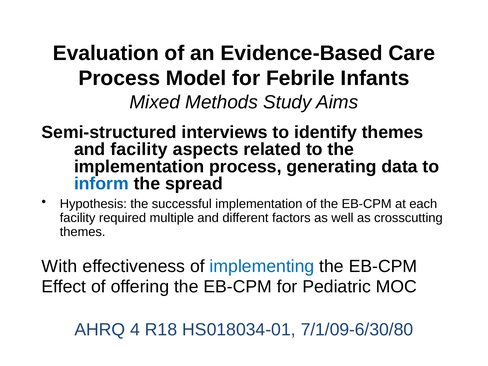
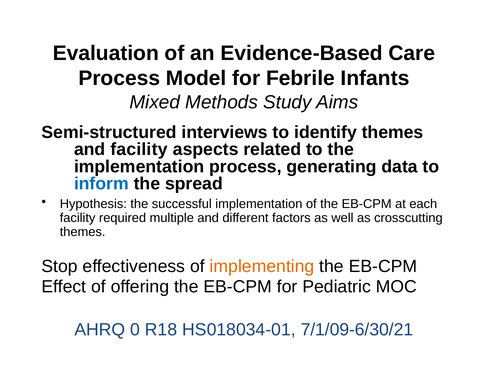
With: With -> Stop (60, 266)
implementing colour: blue -> orange (262, 266)
4: 4 -> 0 (135, 330)
7/1/09-6/30/80: 7/1/09-6/30/80 -> 7/1/09-6/30/21 (357, 330)
